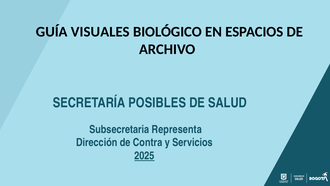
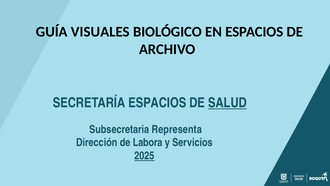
SECRETARÍA POSIBLES: POSIBLES -> ESPACIOS (157, 103)
SALUD underline: none -> present (227, 103)
Contra: Contra -> Labora (148, 142)
